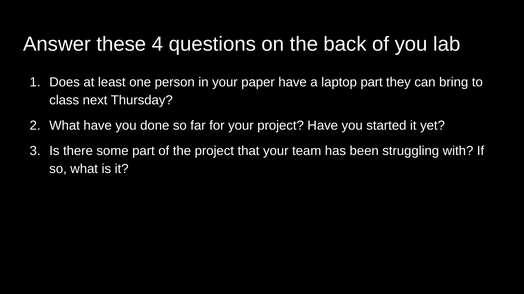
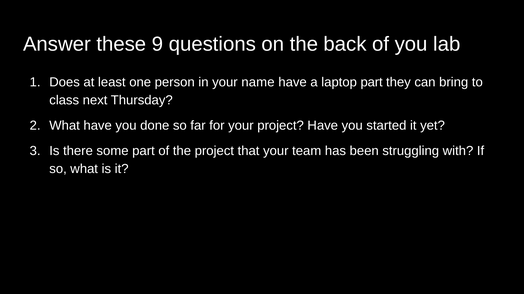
4: 4 -> 9 (158, 44)
paper: paper -> name (258, 82)
